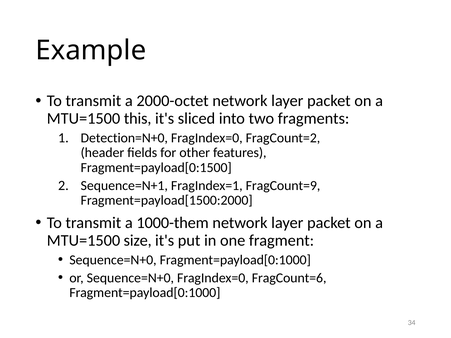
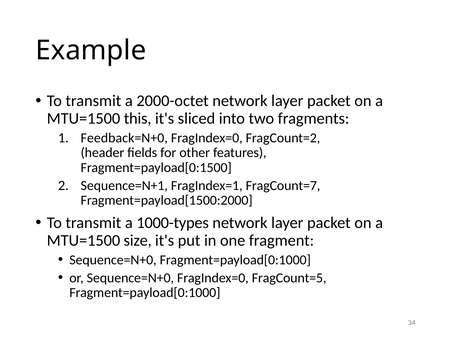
Detection=N+0: Detection=N+0 -> Feedback=N+0 (124, 138)
FragCount=9: FragCount=9 -> FragCount=7 (283, 186)
1000-them: 1000-them -> 1000-types (173, 223)
FragCount=6: FragCount=6 -> FragCount=5 (289, 278)
